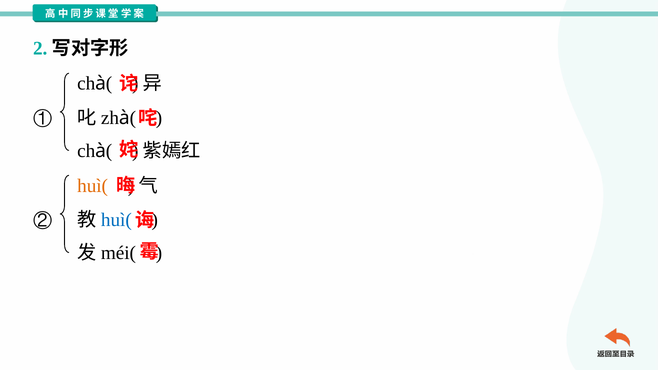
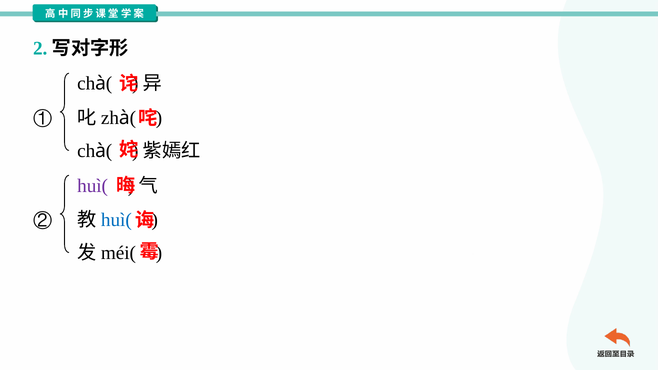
huì( colour: orange -> purple (93, 186)
